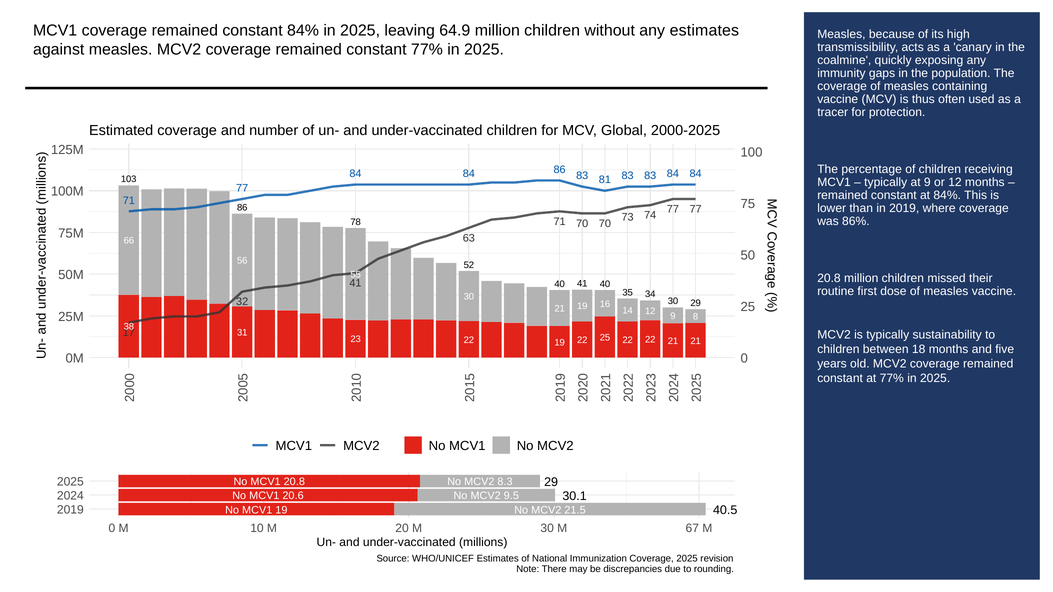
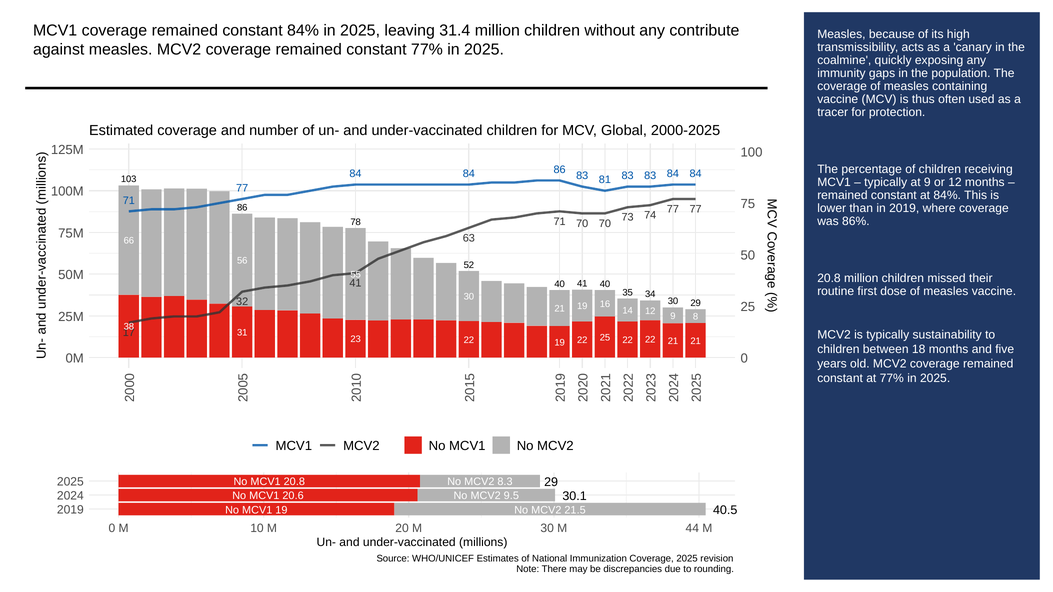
64.9: 64.9 -> 31.4 (455, 30)
any estimates: estimates -> contribute (704, 30)
67: 67 -> 44 (692, 528)
